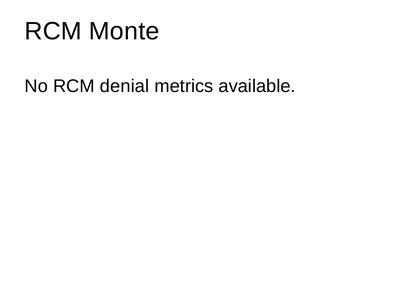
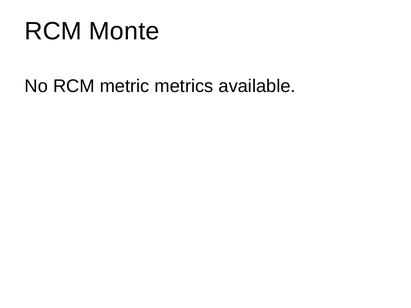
denial: denial -> metric (125, 86)
